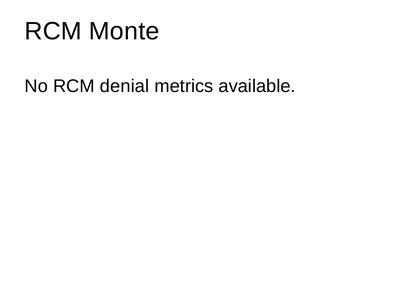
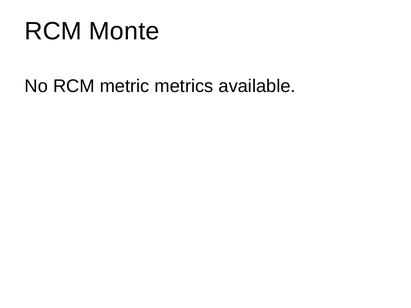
denial: denial -> metric (125, 86)
